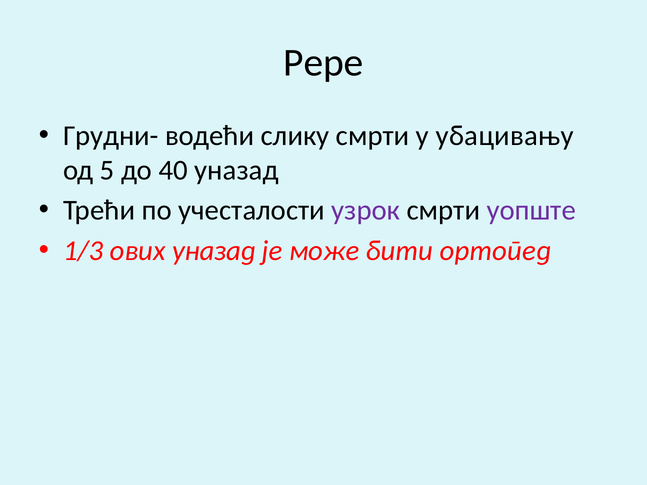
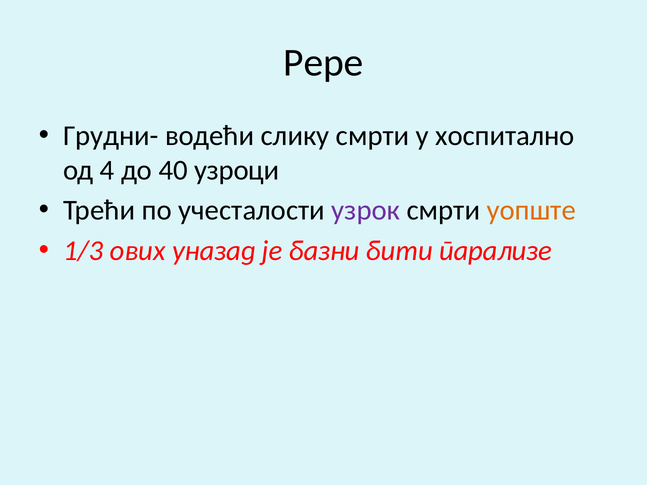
убацивању: убацивању -> хоспитално (505, 136)
5: 5 -> 4 (107, 170)
40 уназад: уназад -> узроци (237, 170)
уопште colour: purple -> orange (531, 211)
може: може -> базни (324, 251)
ортопед: ортопед -> парализе (496, 251)
